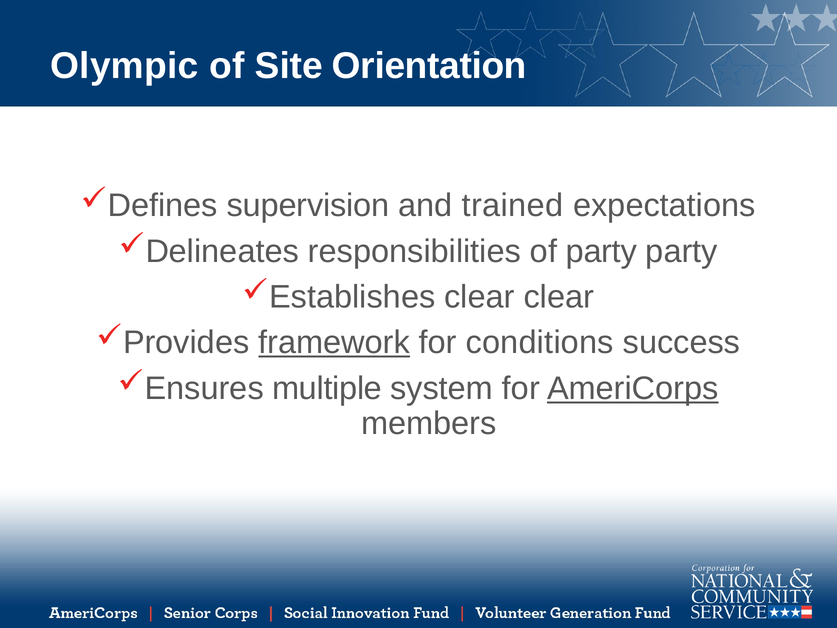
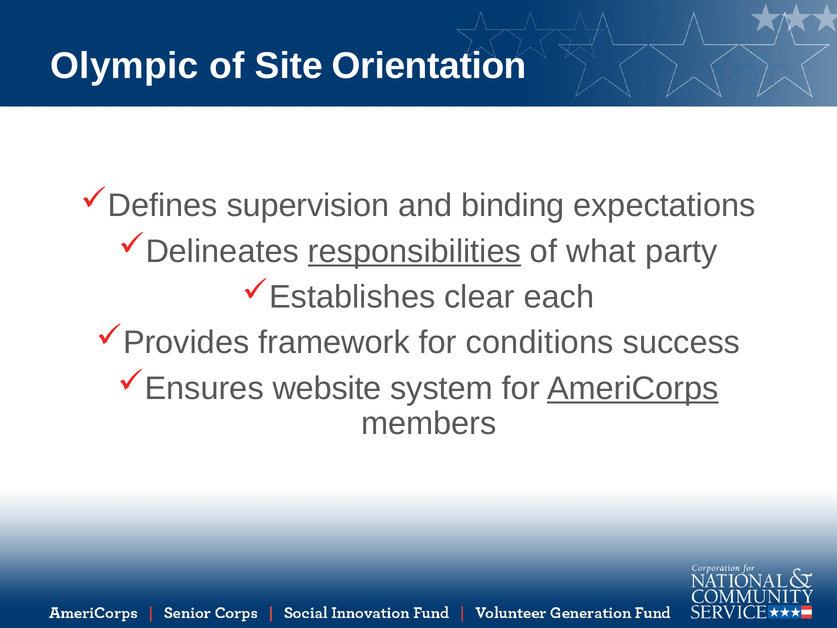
trained: trained -> binding (513, 206)
responsibilities underline: none -> present (414, 251)
of party: party -> what (601, 251)
clear clear: clear -> each (559, 297)
framework underline: present -> none (334, 343)
multiple: multiple -> website (327, 388)
